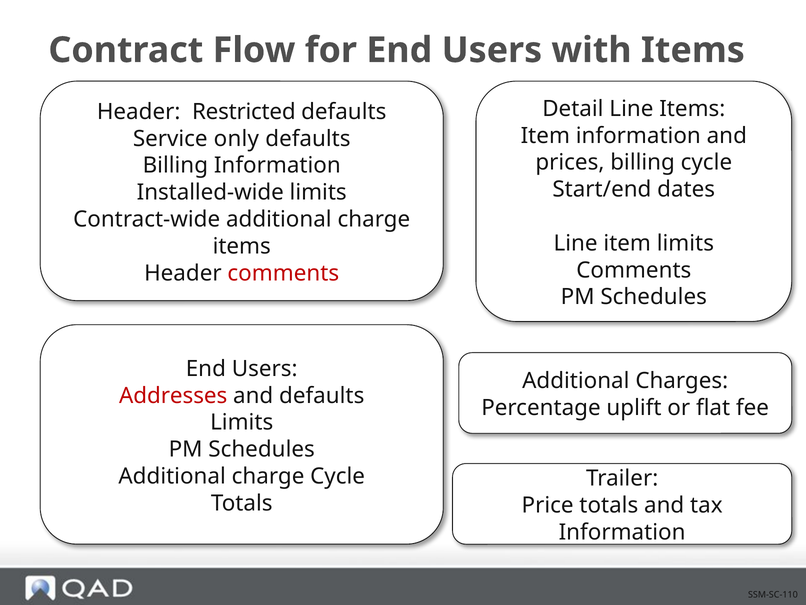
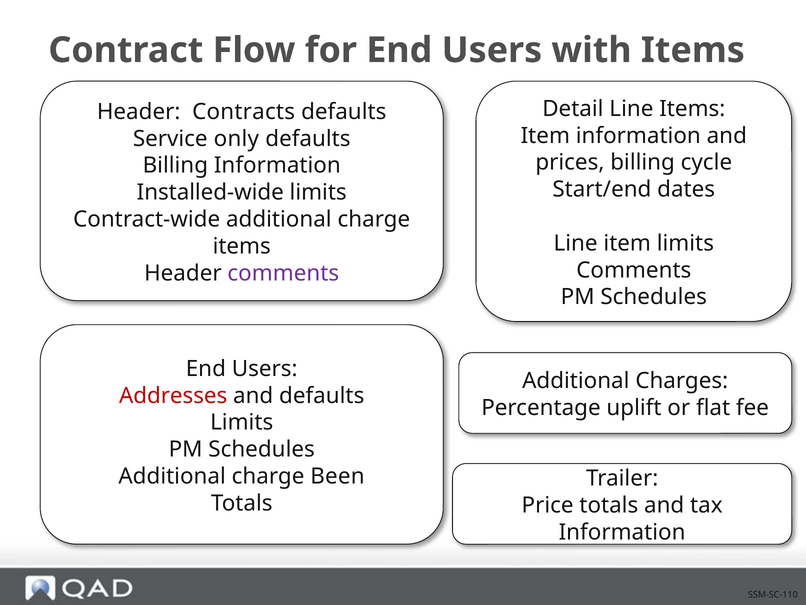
Restricted: Restricted -> Contracts (244, 112)
comments colour: red -> purple (283, 273)
charge Cycle: Cycle -> Been (337, 476)
